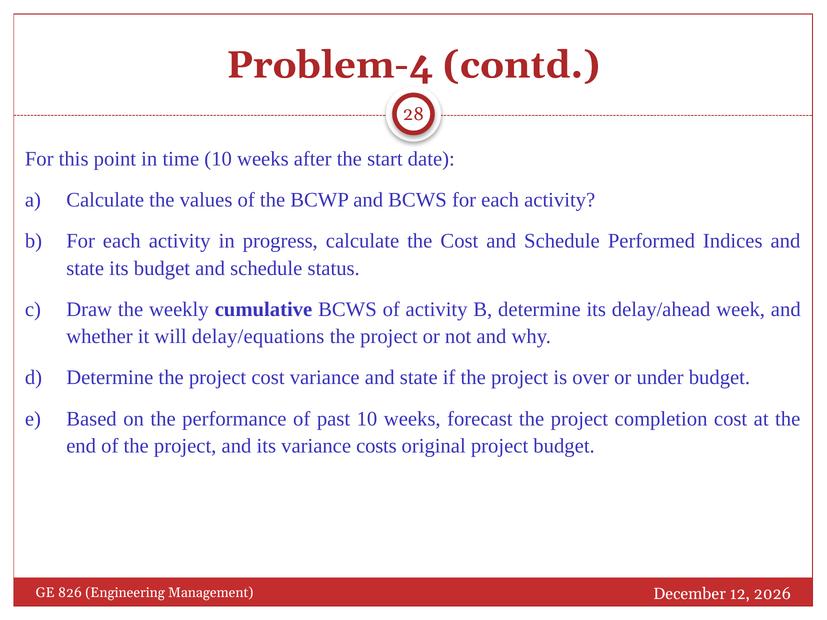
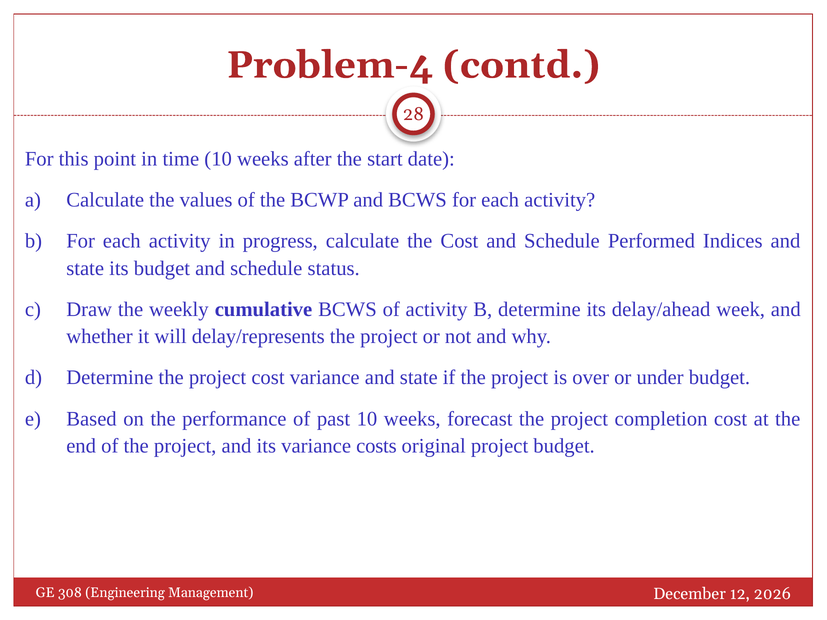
delay/equations: delay/equations -> delay/represents (258, 337)
826: 826 -> 308 (70, 593)
